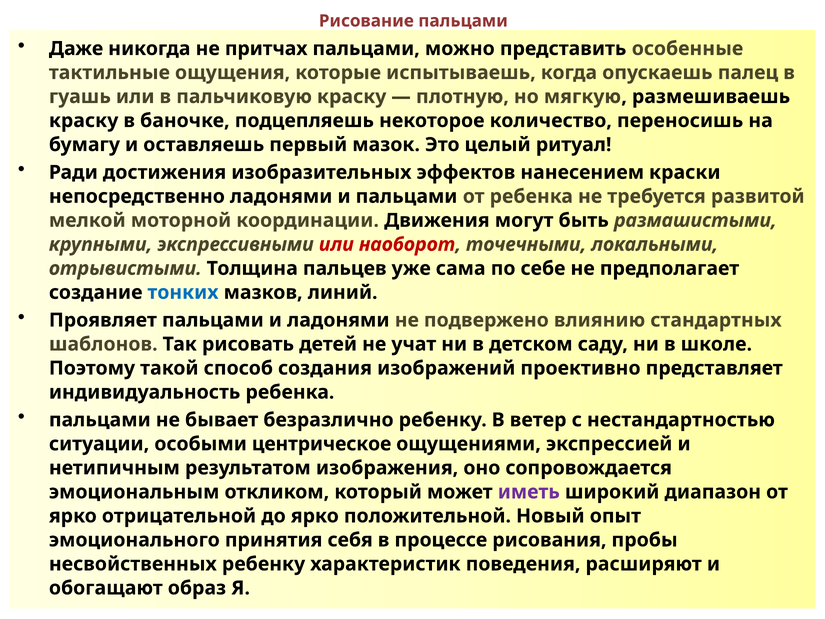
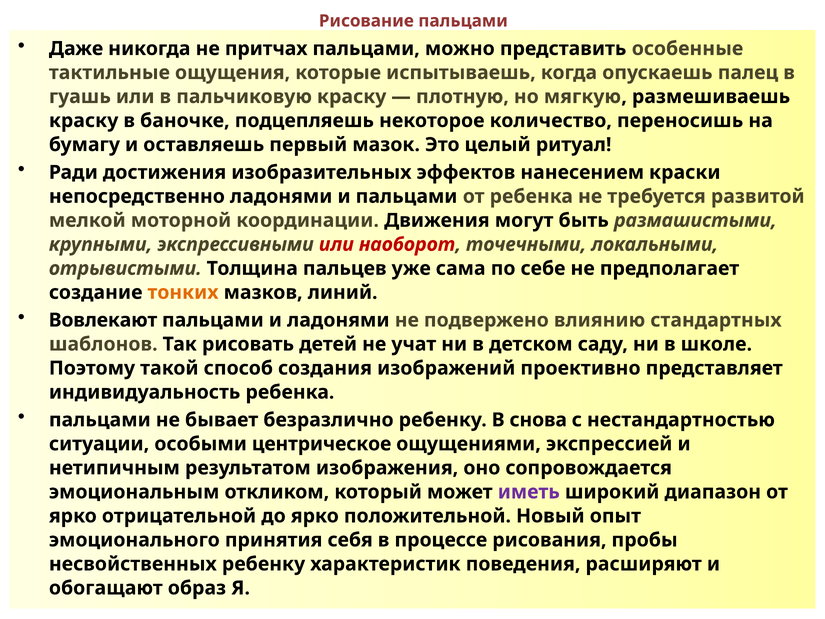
тонких colour: blue -> orange (183, 292)
Проявляет: Проявляет -> Вовлекают (103, 320)
ветер: ветер -> снова (538, 420)
